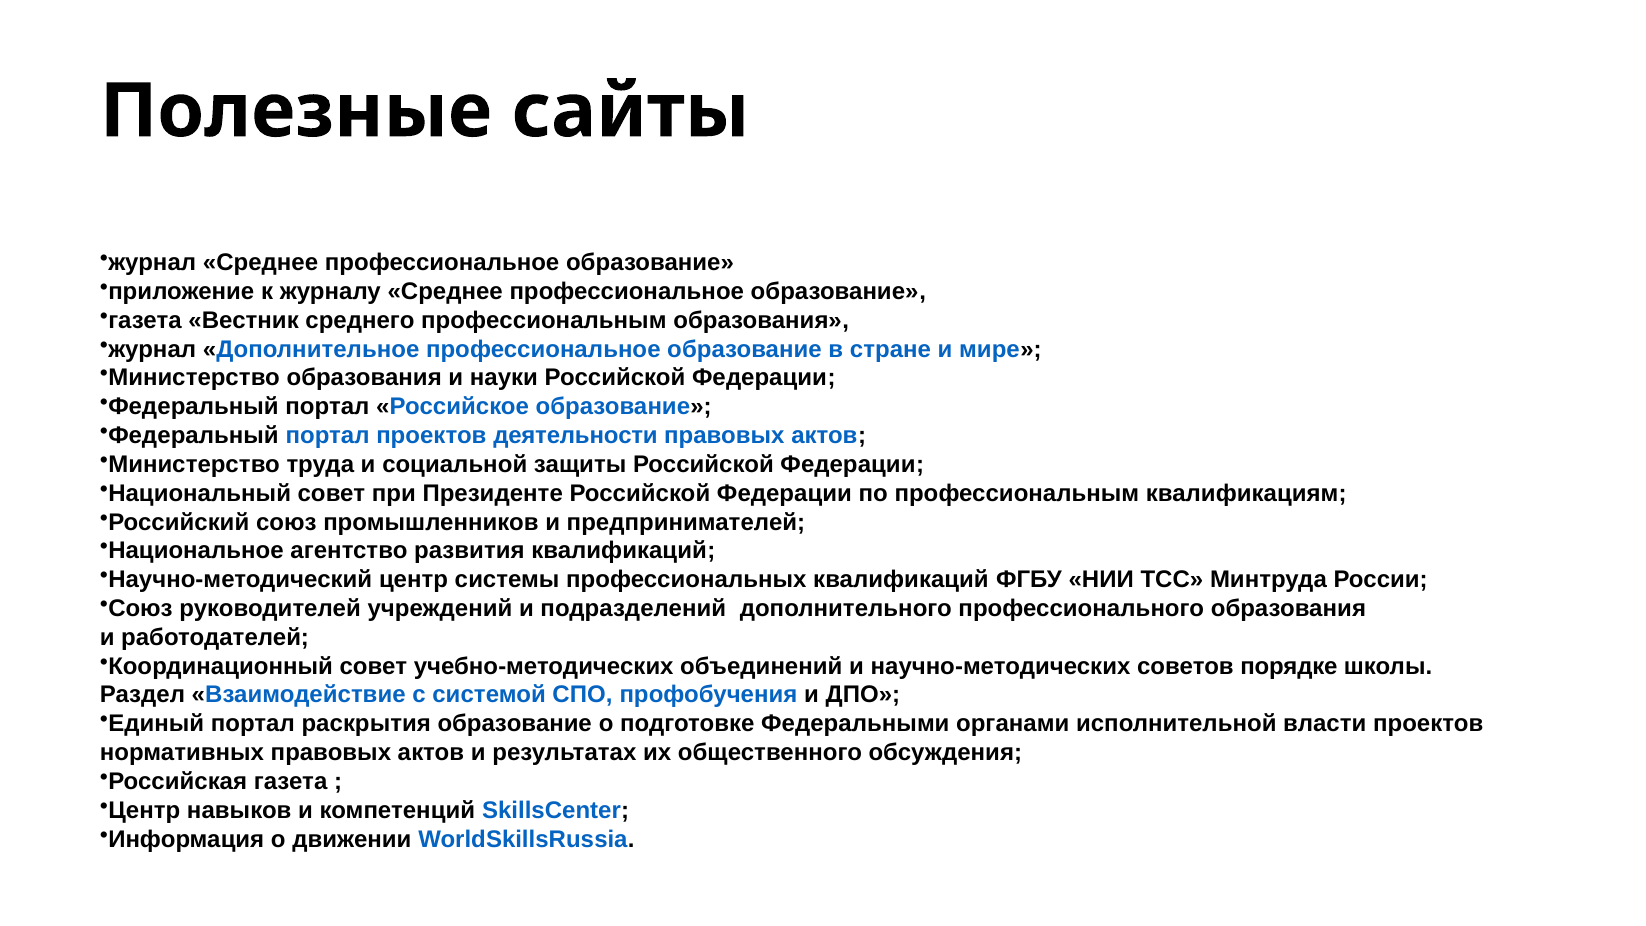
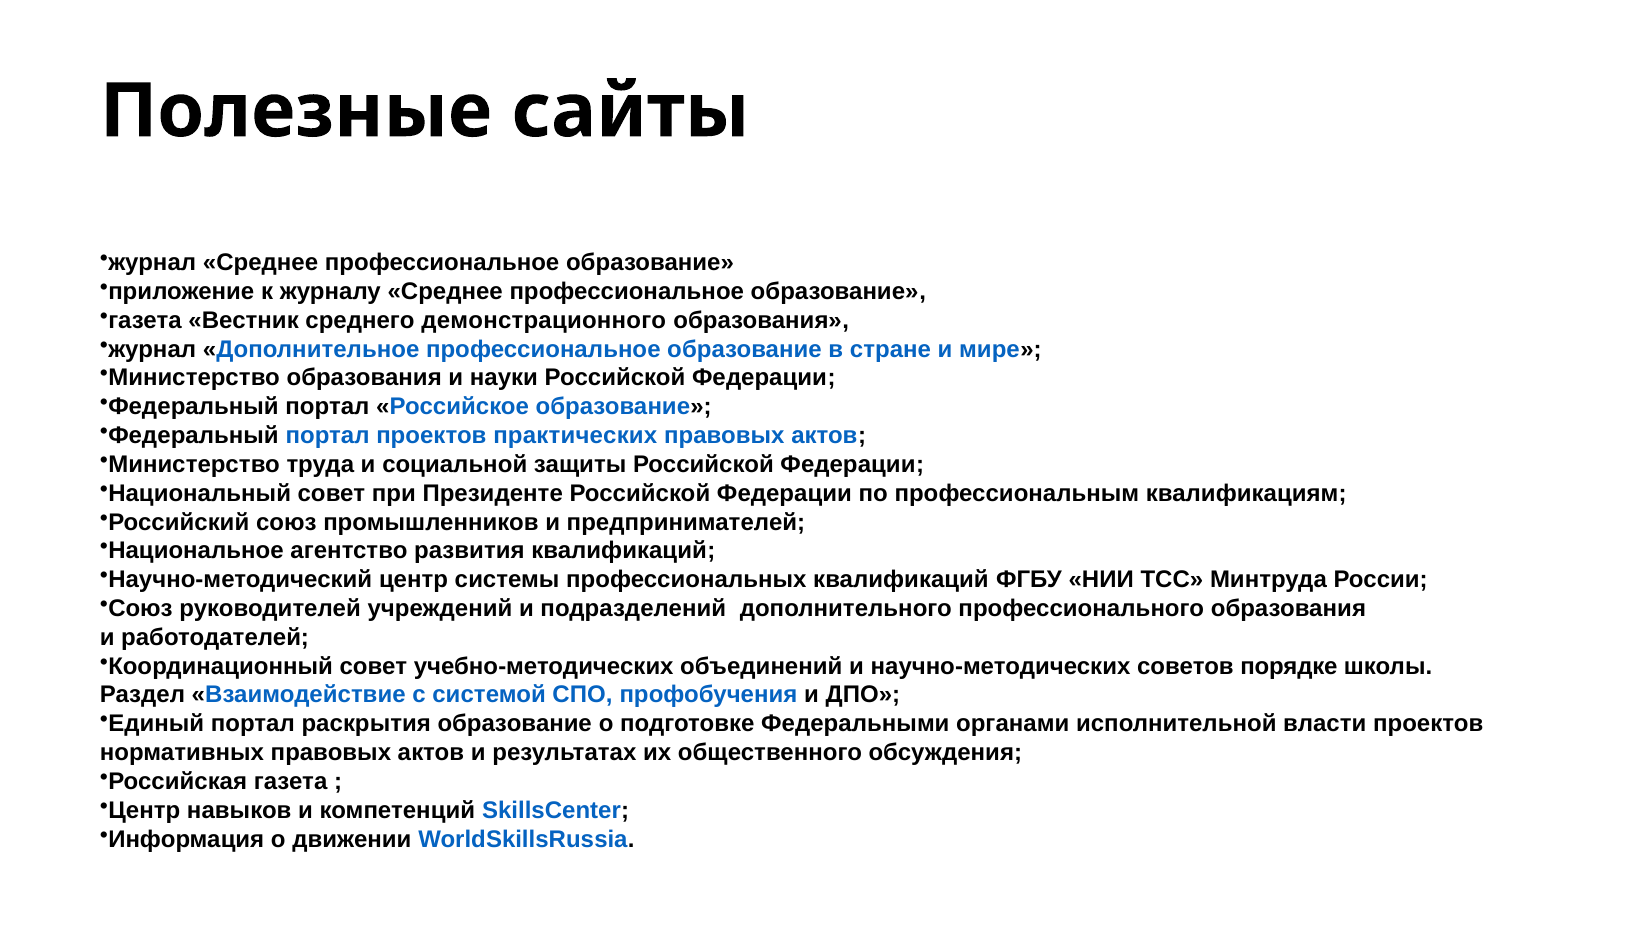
среднего профессиональным: профессиональным -> демонстрационного (544, 320)
деятельности: деятельности -> практических (575, 436)
